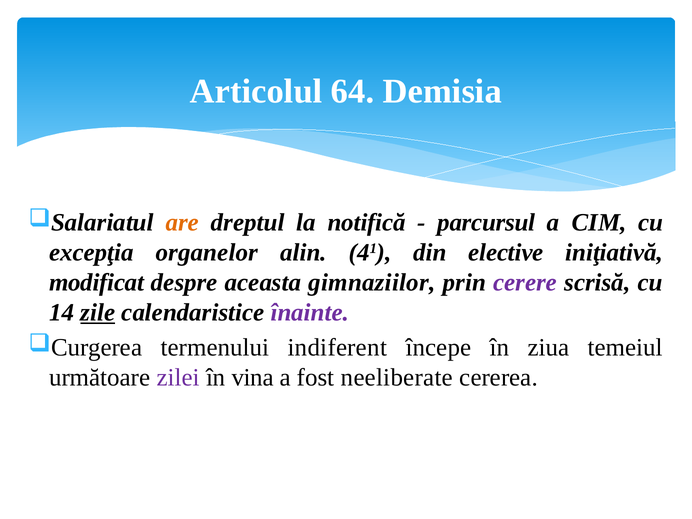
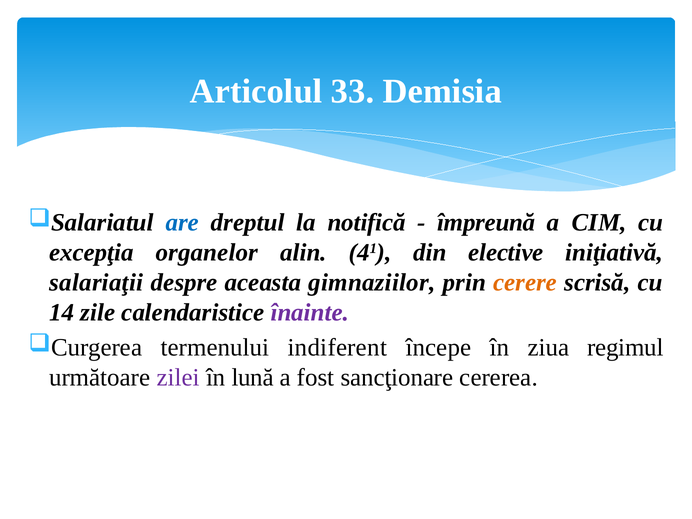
64: 64 -> 33 (353, 92)
are colour: orange -> blue (182, 223)
parcursul: parcursul -> împreună (486, 223)
modificat: modificat -> salariaţii (96, 283)
cerere colour: purple -> orange (525, 283)
zile underline: present -> none (98, 313)
temeiul: temeiul -> regimul (625, 347)
vina: vina -> lună (253, 377)
neeliberate: neeliberate -> sancţionare (397, 377)
